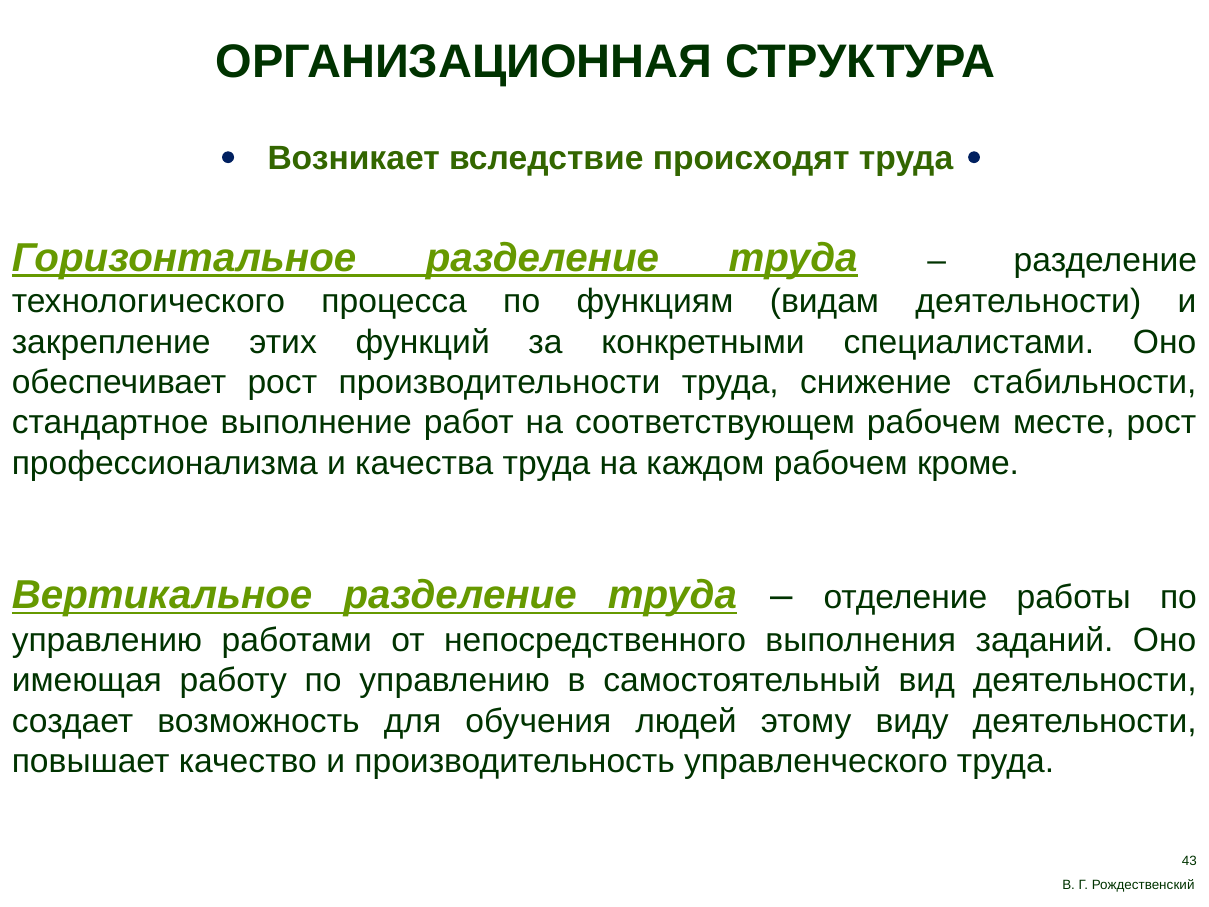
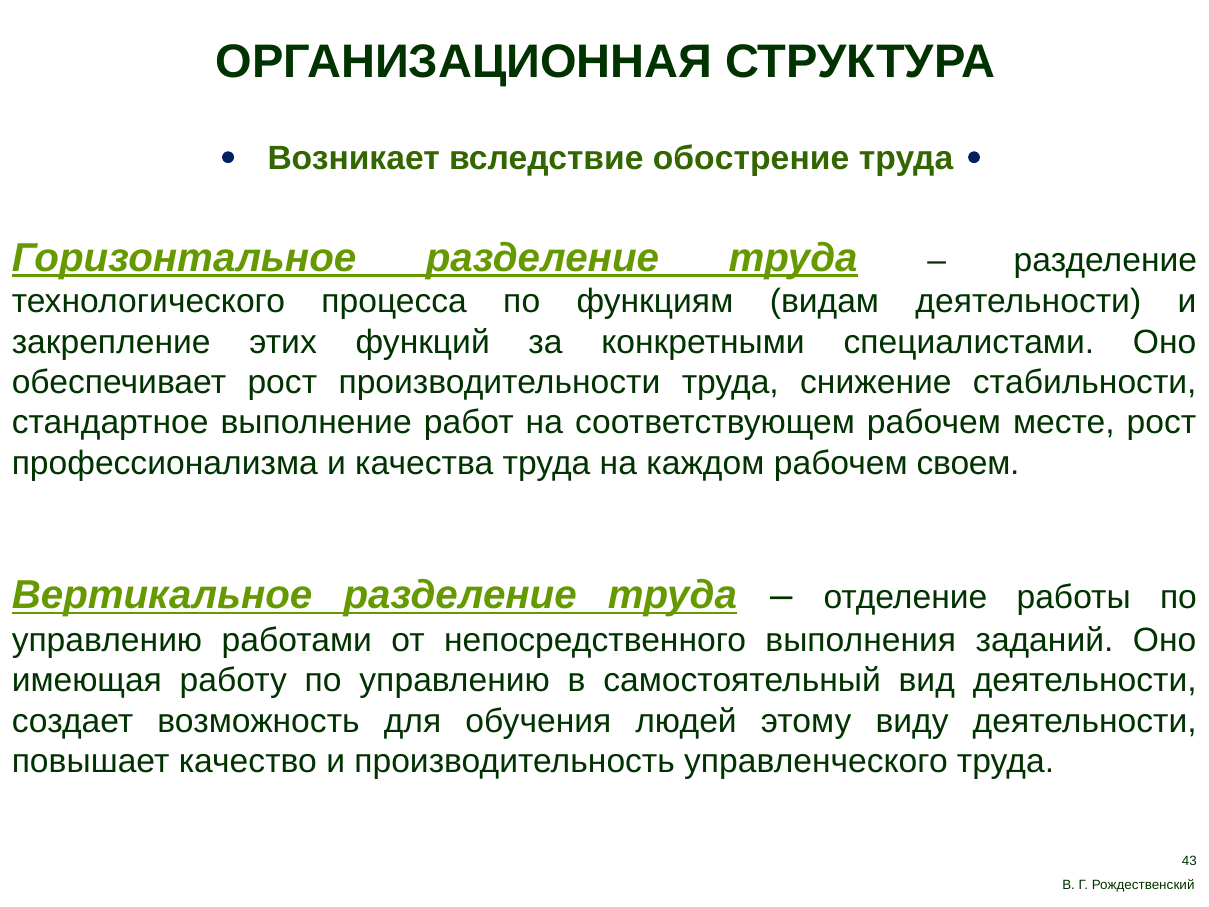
происходят: происходят -> обострение (751, 158)
кроме: кроме -> своем (968, 463)
